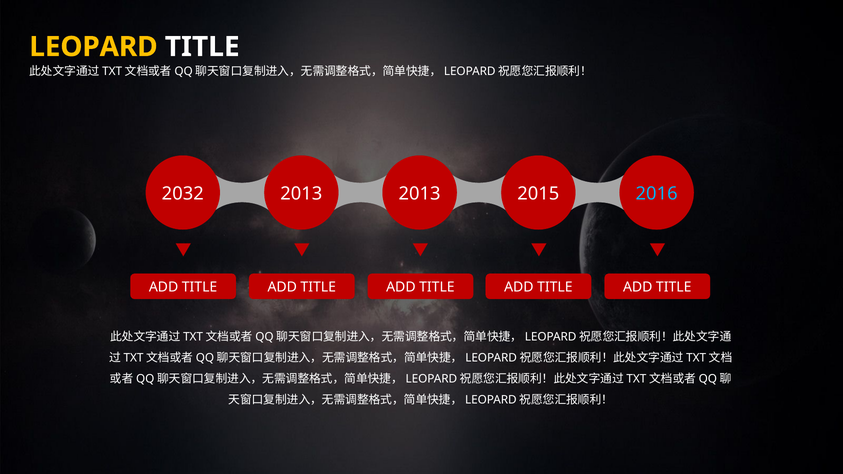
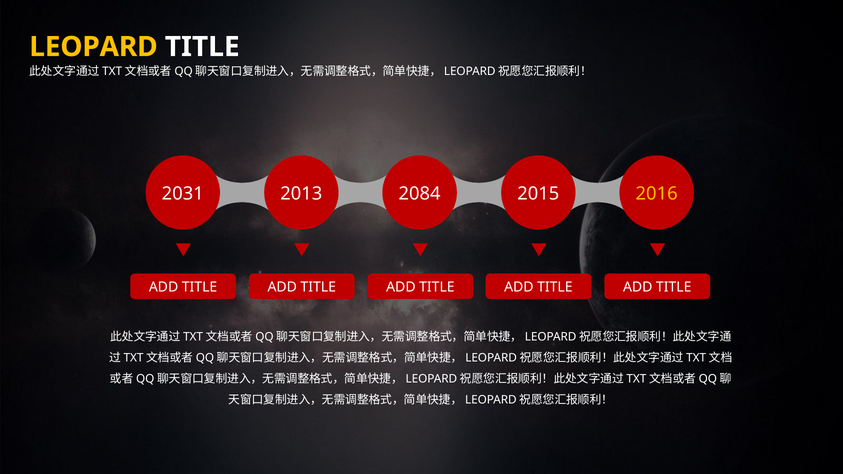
2032: 2032 -> 2031 (183, 194)
2013 2013: 2013 -> 2084 (420, 194)
2016 colour: light blue -> yellow (657, 194)
